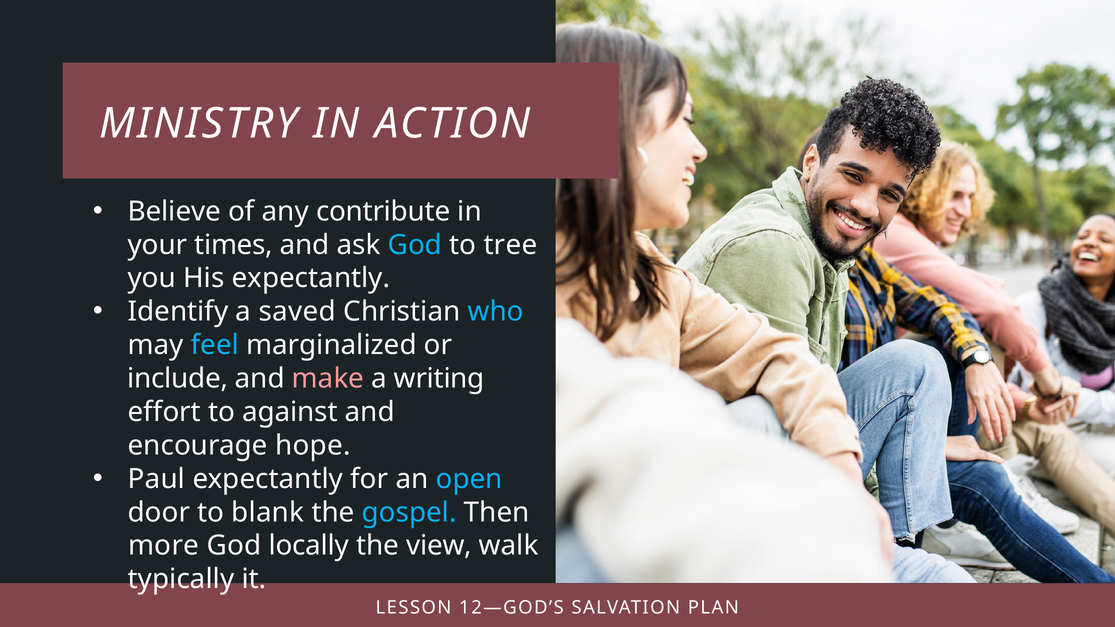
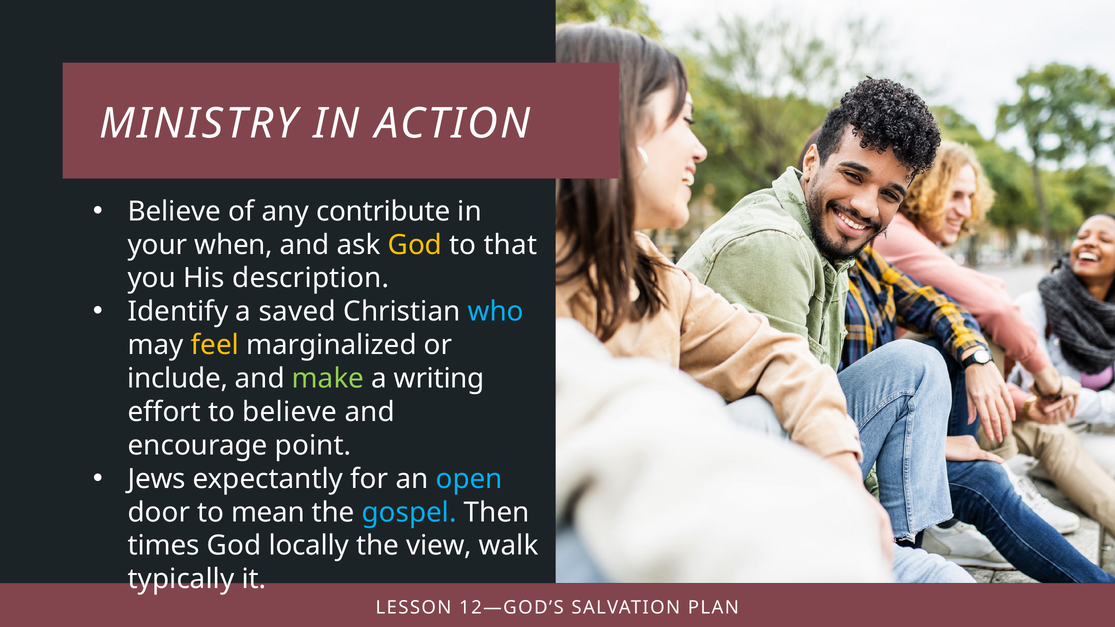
times: times -> when (234, 245)
God colour: light blue -> yellow (415, 245)
tree: tree -> that (510, 245)
His expectantly: expectantly -> description (311, 278)
feel colour: light blue -> yellow (215, 345)
make colour: pink -> light green (328, 379)
to against: against -> believe (290, 412)
hope: hope -> point (313, 446)
Paul: Paul -> Jews (157, 479)
blank: blank -> mean (268, 513)
more: more -> times (164, 546)
